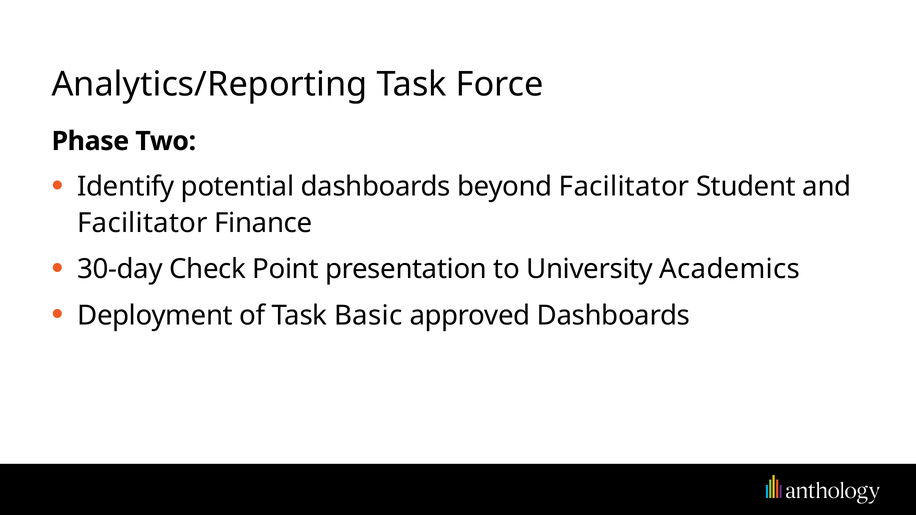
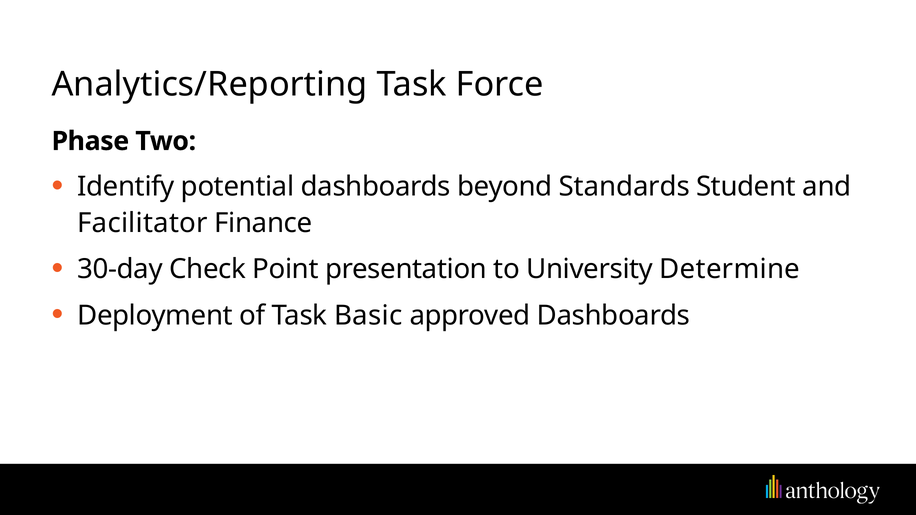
beyond Facilitator: Facilitator -> Standards (624, 187)
Academics: Academics -> Determine (730, 269)
